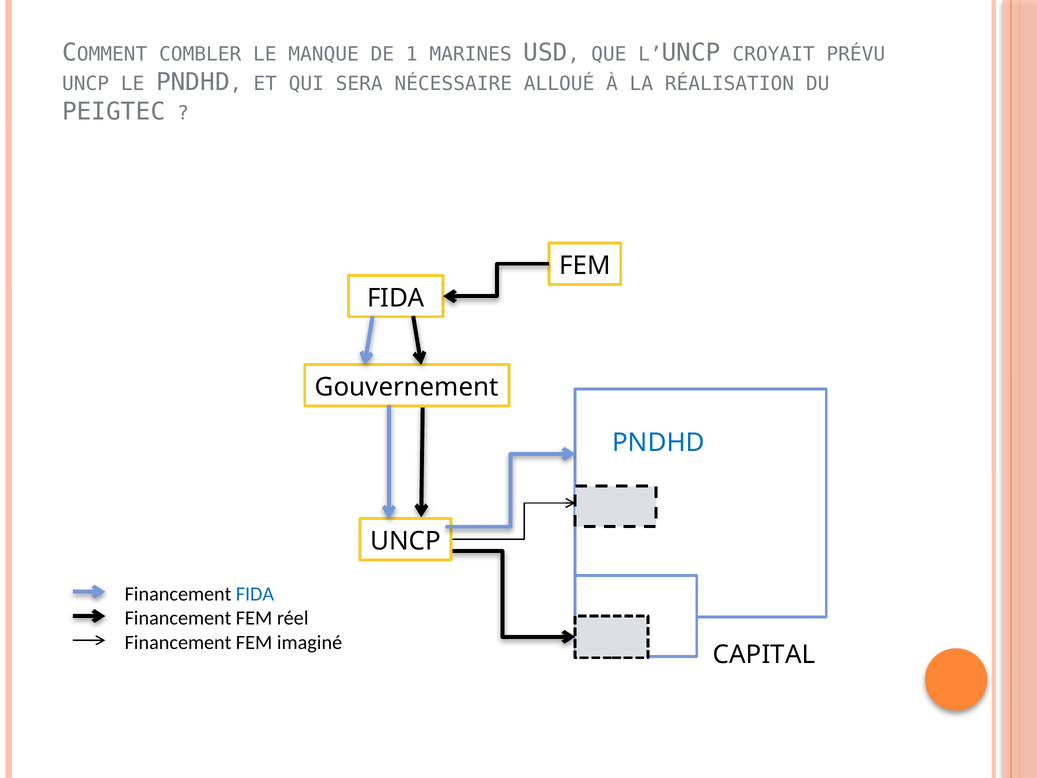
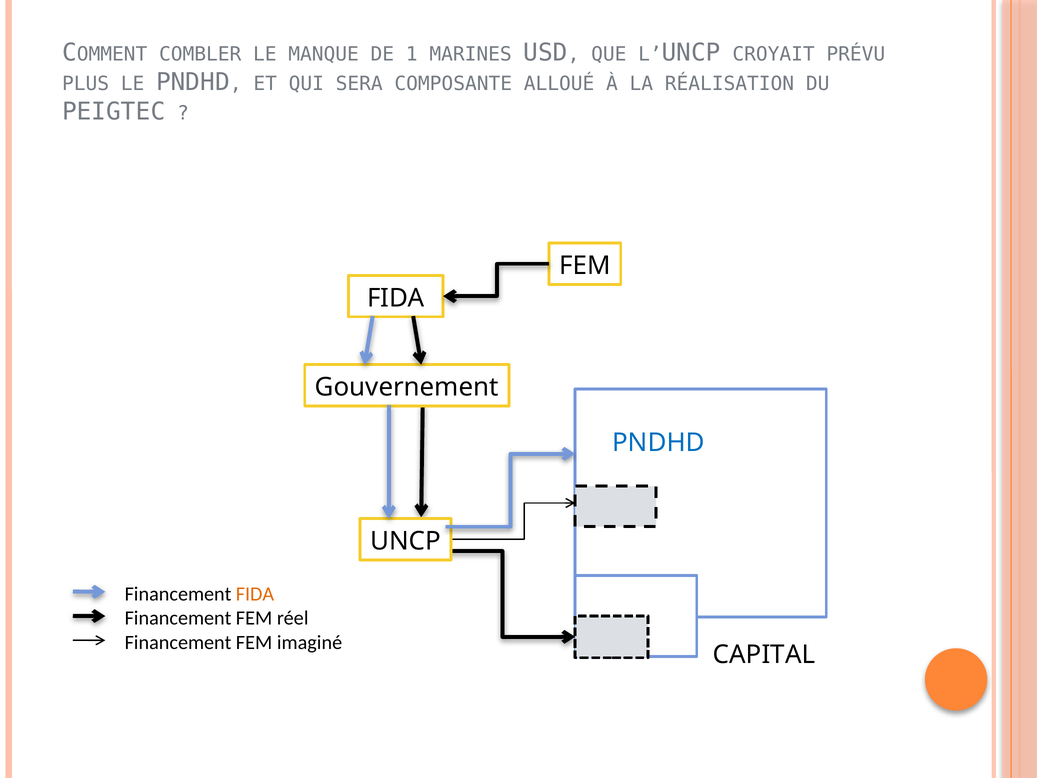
UNCP: UNCP -> PLUS (86, 84)
NÉCESSAIRE: NÉCESSAIRE -> COMPOSANTE (453, 84)
FIDA colour: blue -> orange (255, 594)
